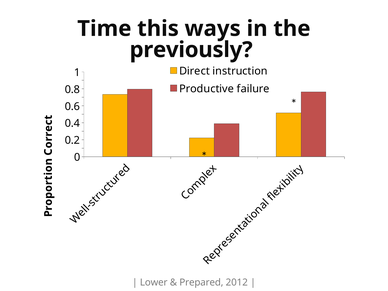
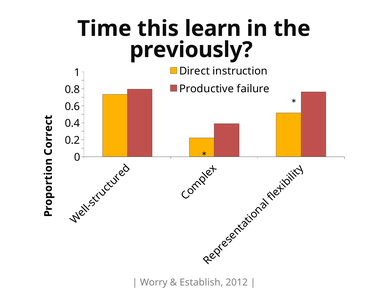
ways: ways -> learn (213, 29)
Lower: Lower -> Worry (154, 282)
Prepared: Prepared -> Establish (201, 282)
